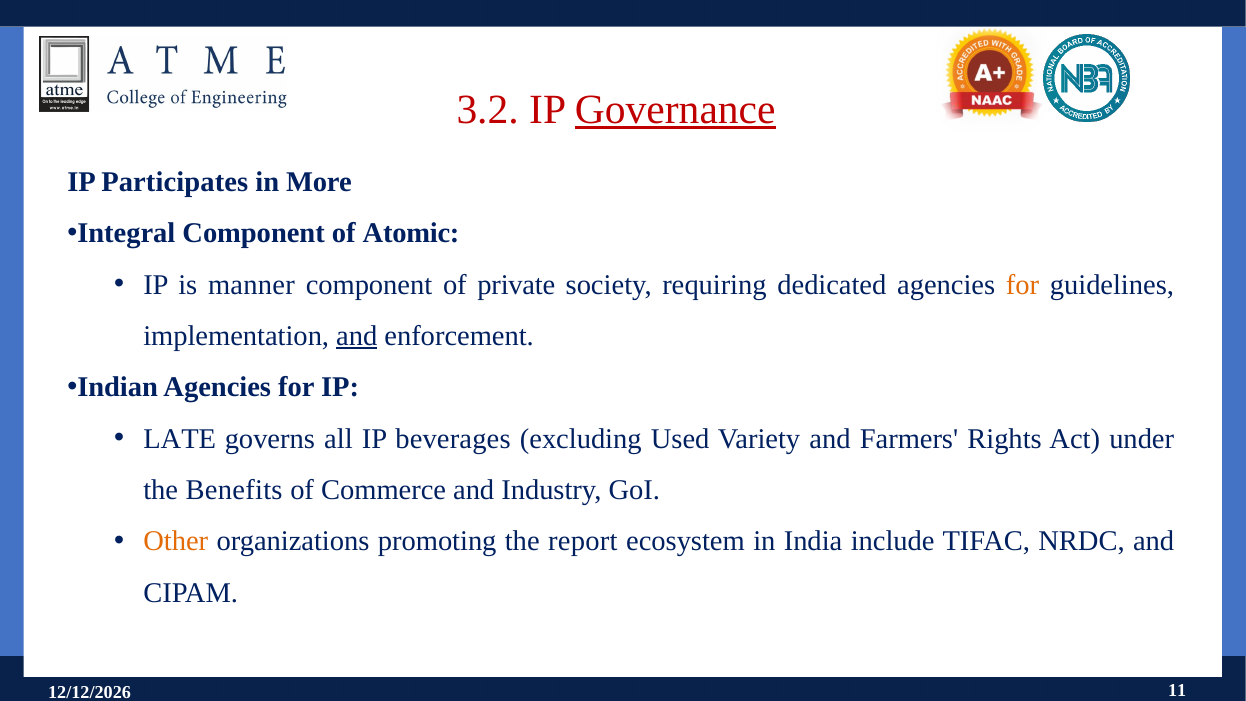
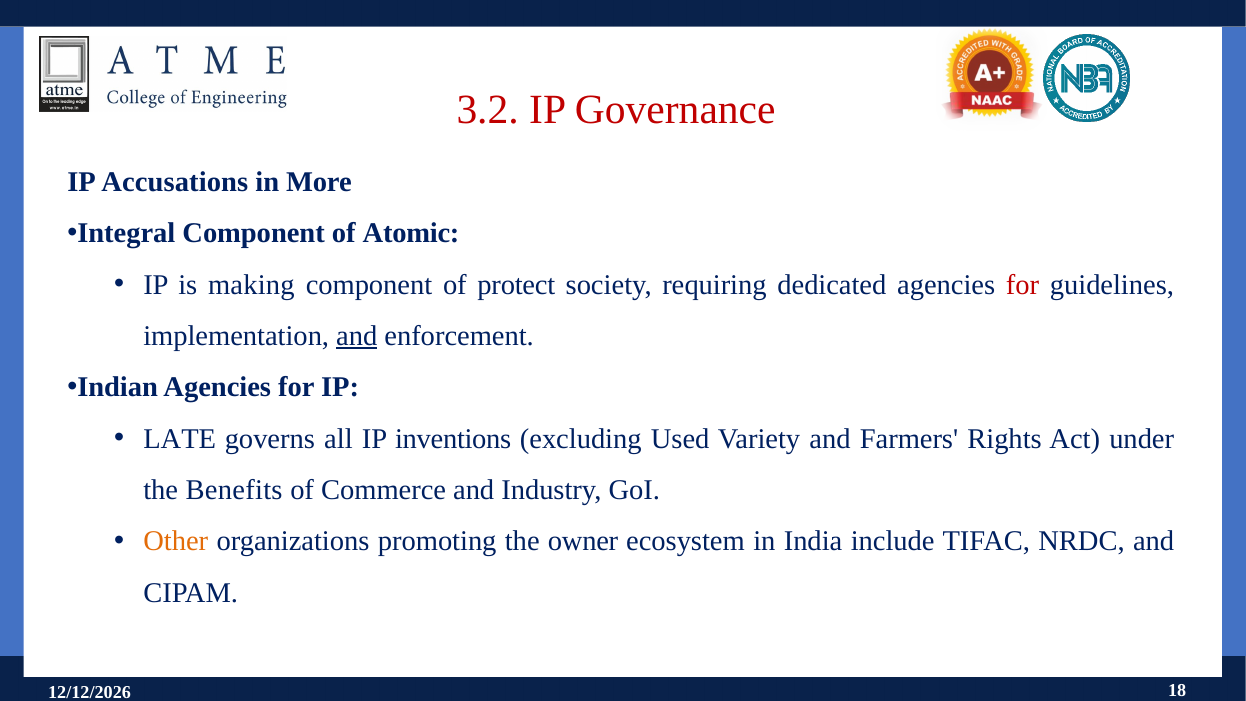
Governance underline: present -> none (675, 110)
Participates: Participates -> Accusations (175, 182)
manner: manner -> making (251, 285)
private: private -> protect (516, 285)
for colour: orange -> red (1023, 285)
beverages: beverages -> inventions (453, 439)
report: report -> owner (583, 541)
11: 11 -> 18 (1177, 691)
